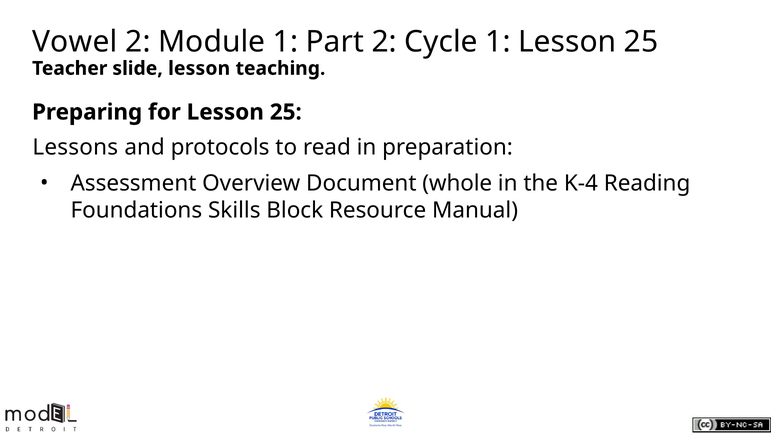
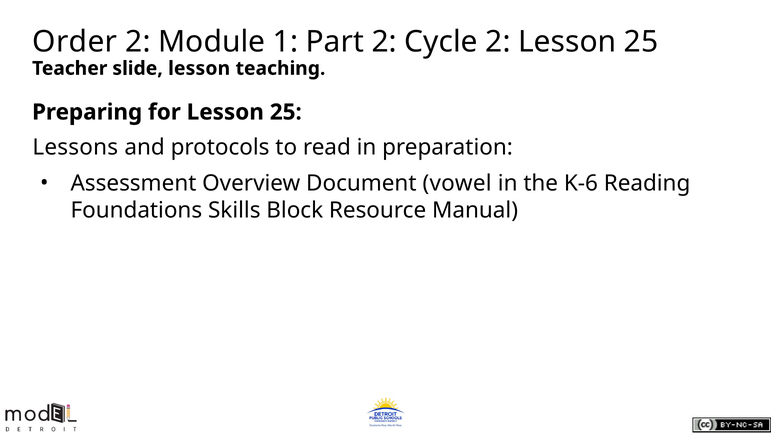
Vowel: Vowel -> Order (75, 42)
Cycle 1: 1 -> 2 (498, 42)
whole: whole -> vowel (457, 183)
K-4: K-4 -> K-6 (581, 183)
